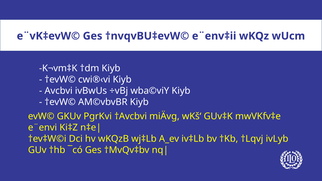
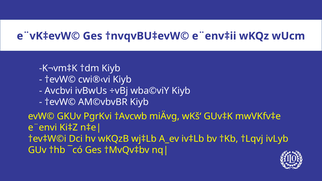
†Avcbvi: †Avcbvi -> †Avcwb (131, 116)
